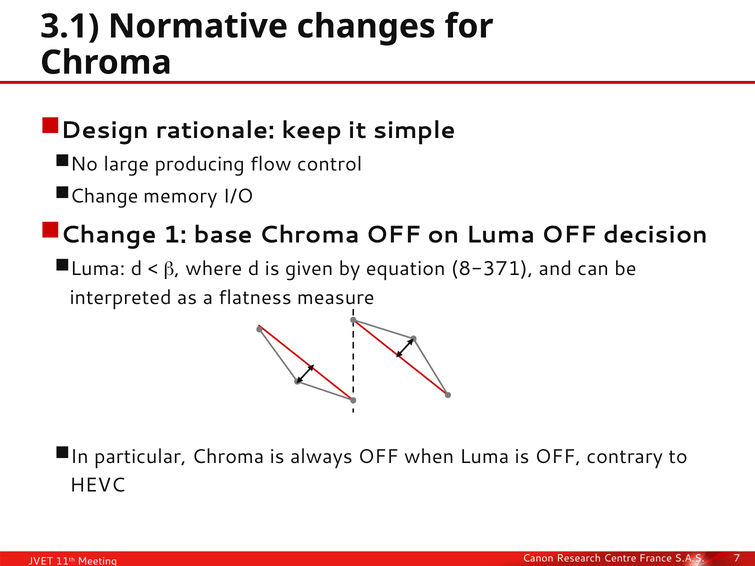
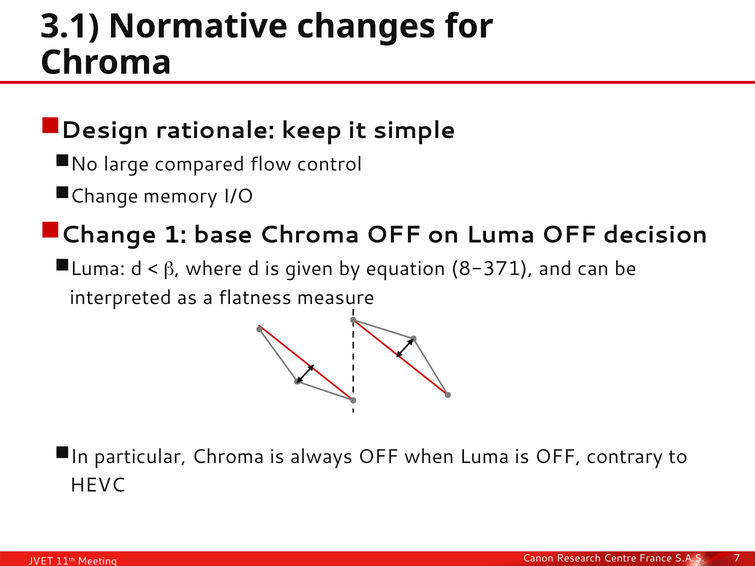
producing: producing -> compared (200, 164)
